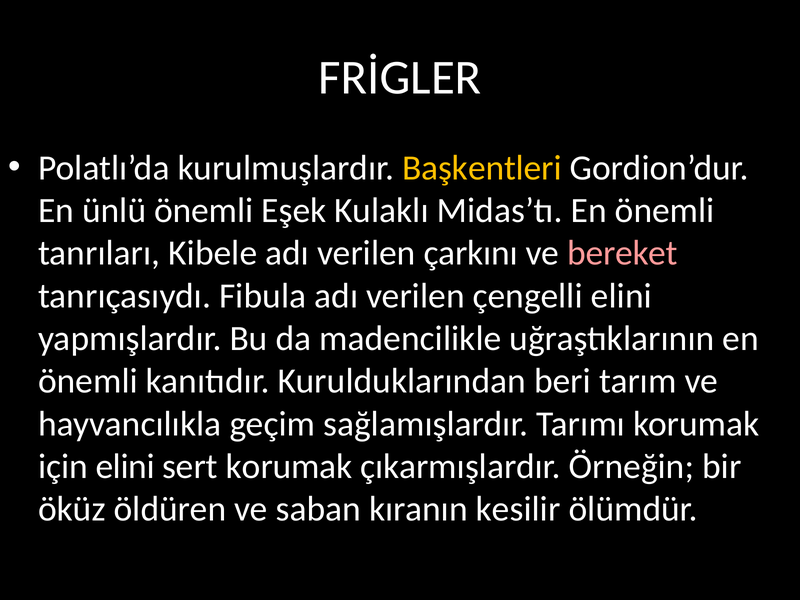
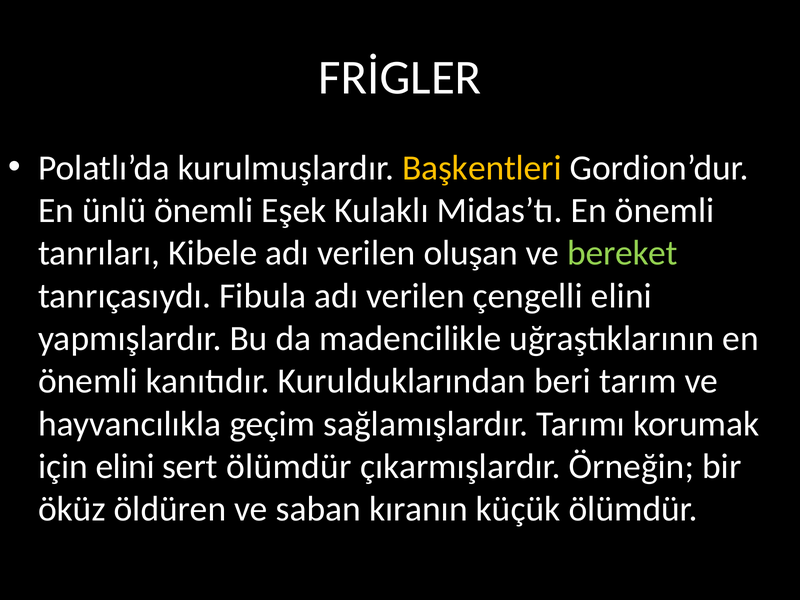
çarkını: çarkını -> oluşan (471, 253)
bereket colour: pink -> light green (622, 253)
sert korumak: korumak -> ölümdür (289, 467)
kesilir: kesilir -> küçük (518, 509)
